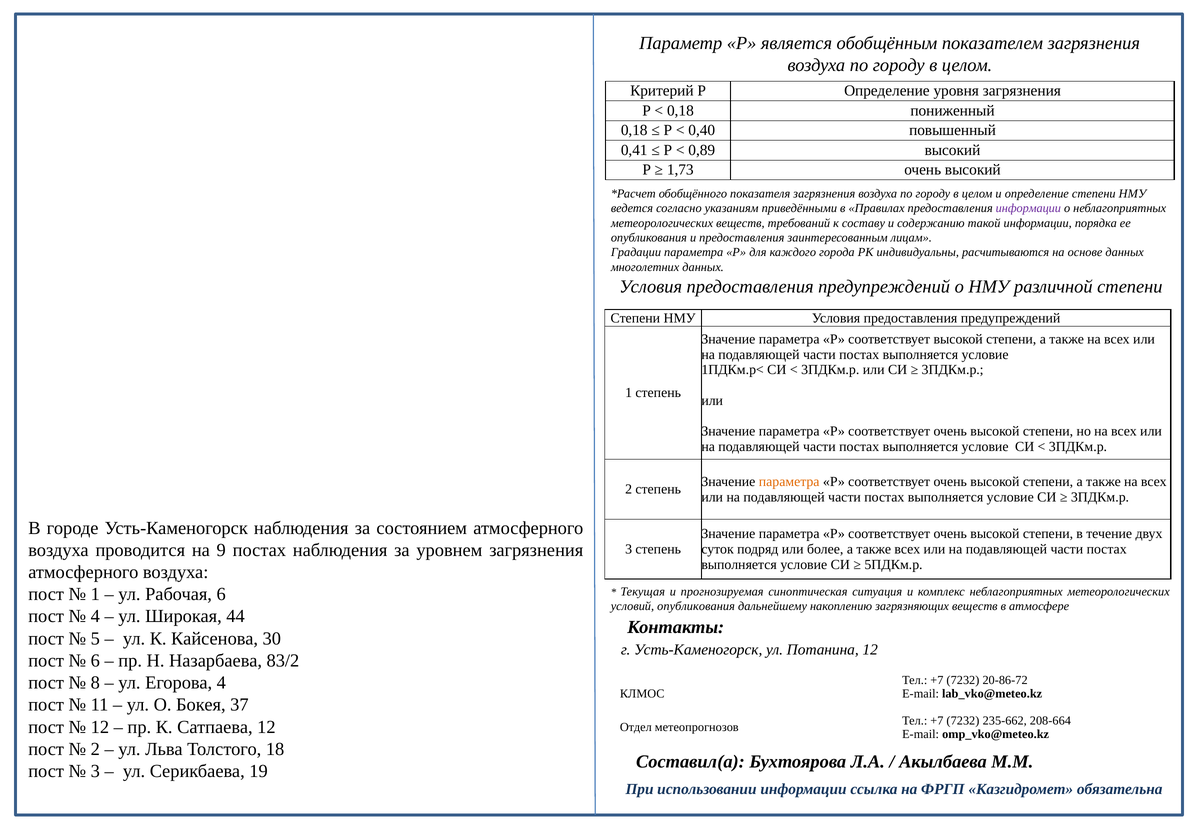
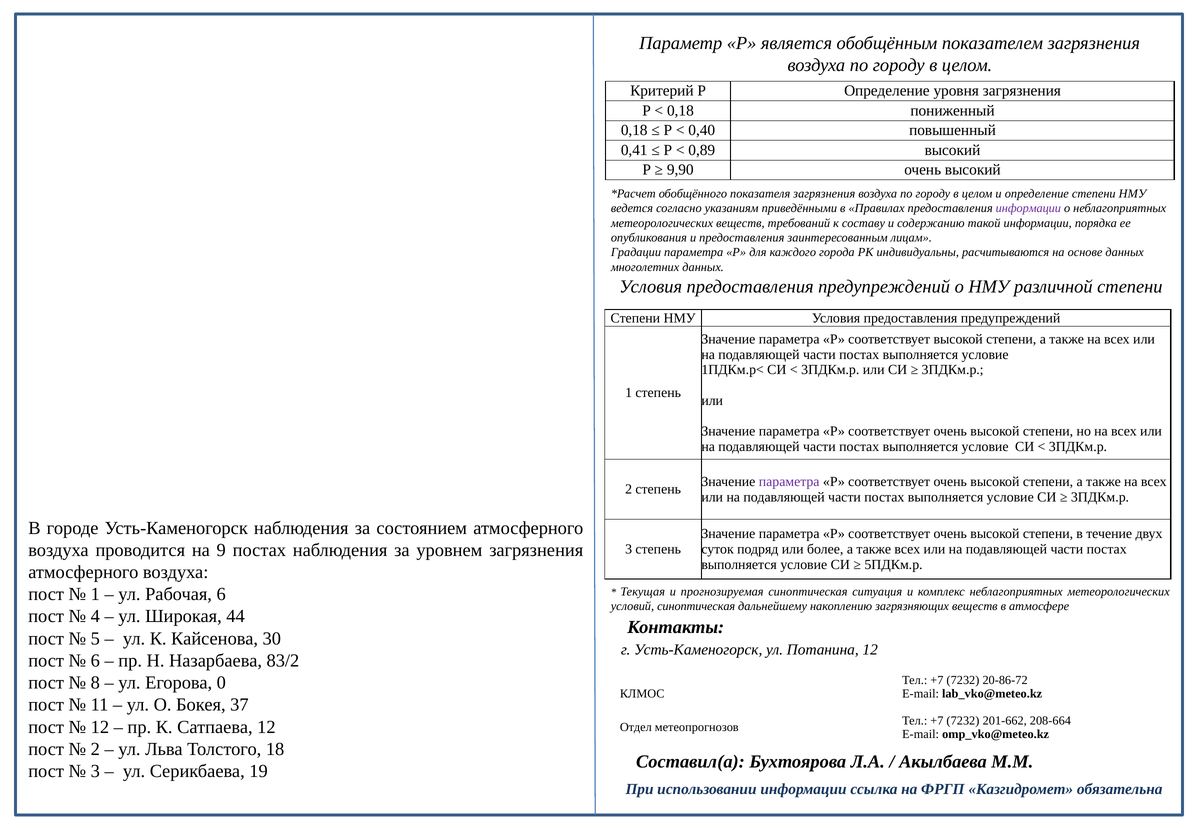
1,73: 1,73 -> 9,90 (680, 170)
параметра colour: orange -> purple (789, 482)
условий опубликования: опубликования -> синоптическая (696, 607)
Егорова 4: 4 -> 0 (221, 683)
235-662: 235-662 -> 201-662 (1005, 721)
